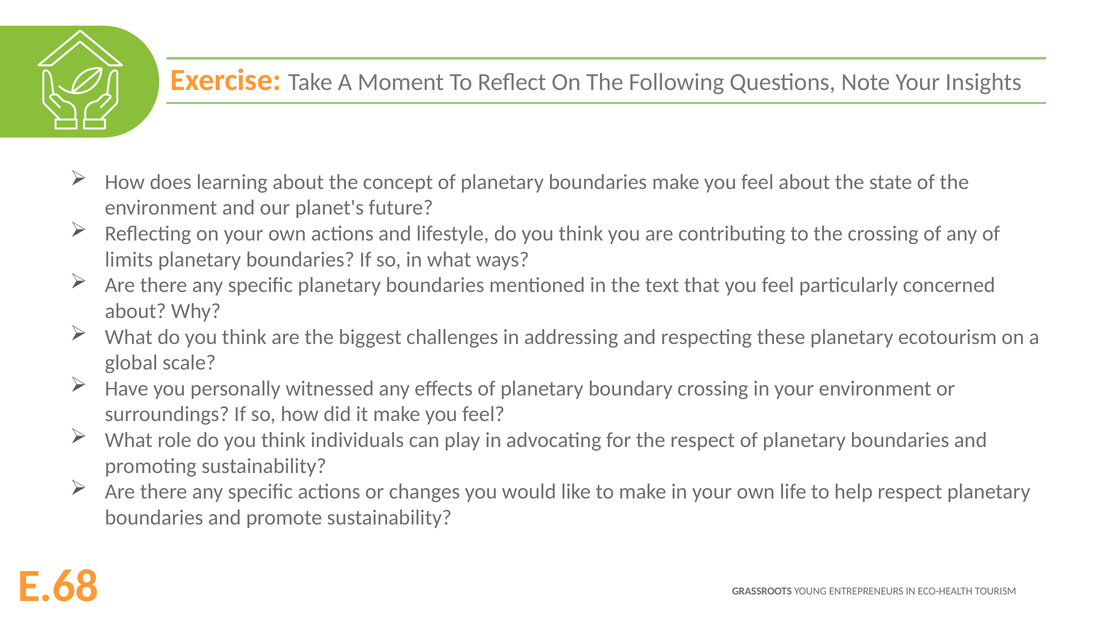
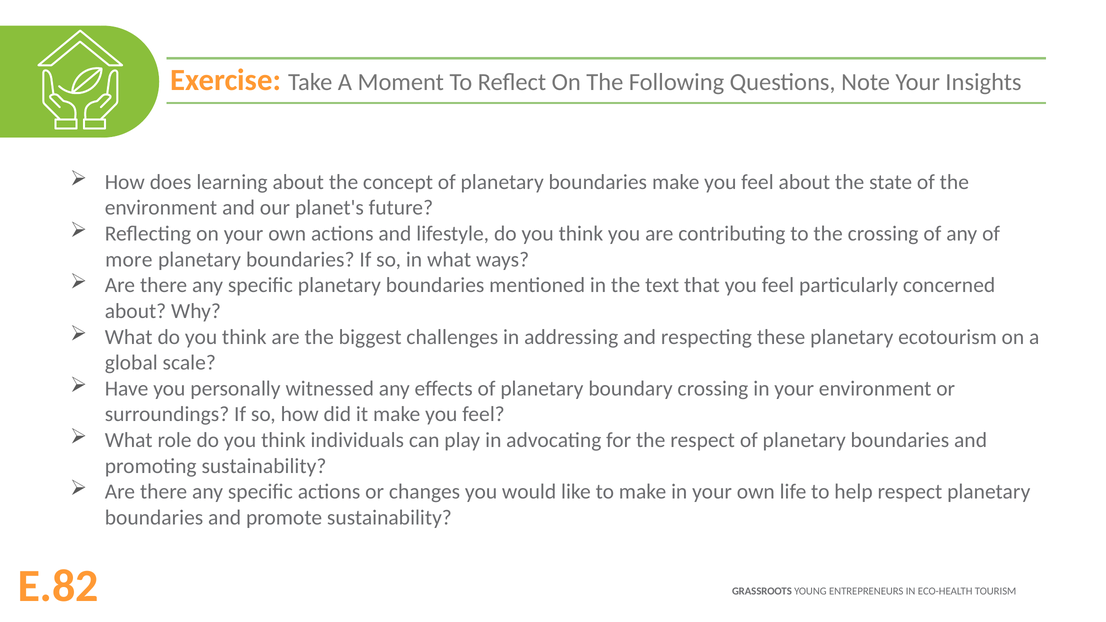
limits: limits -> more (129, 260)
E.68: E.68 -> E.82 (58, 586)
